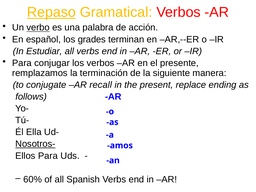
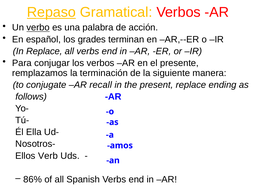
In Estudiar: Estudiar -> Replace (44, 51)
Nosotros- underline: present -> none (35, 144)
Ellos Para: Para -> Verb (48, 156)
60%: 60% -> 86% (33, 179)
